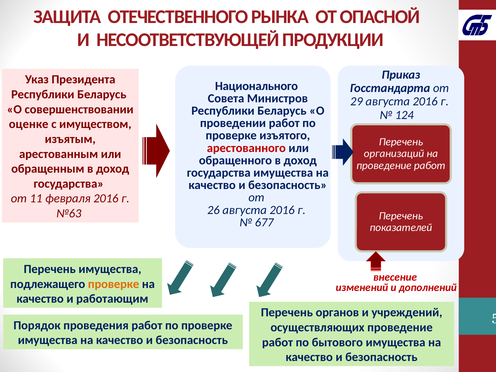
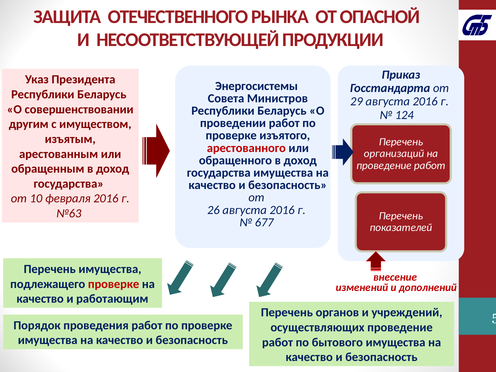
Национального: Национального -> Энергосистемы (256, 86)
оценке: оценке -> другим (29, 124)
11: 11 -> 10 (36, 199)
проверке colour: orange -> red (114, 284)
